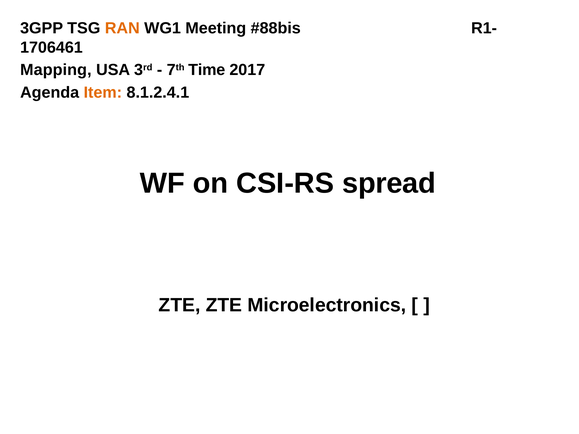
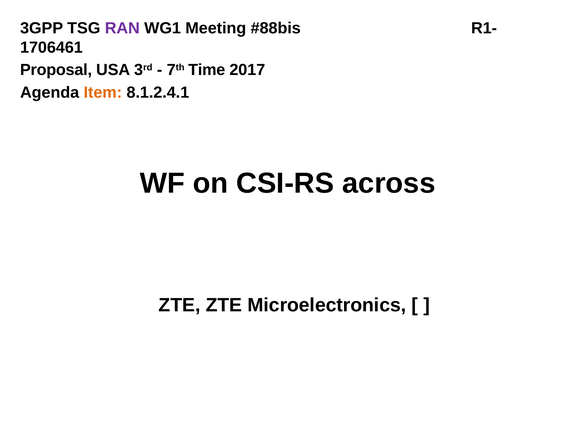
RAN colour: orange -> purple (122, 28)
Mapping: Mapping -> Proposal (56, 70)
spread: spread -> across (389, 183)
